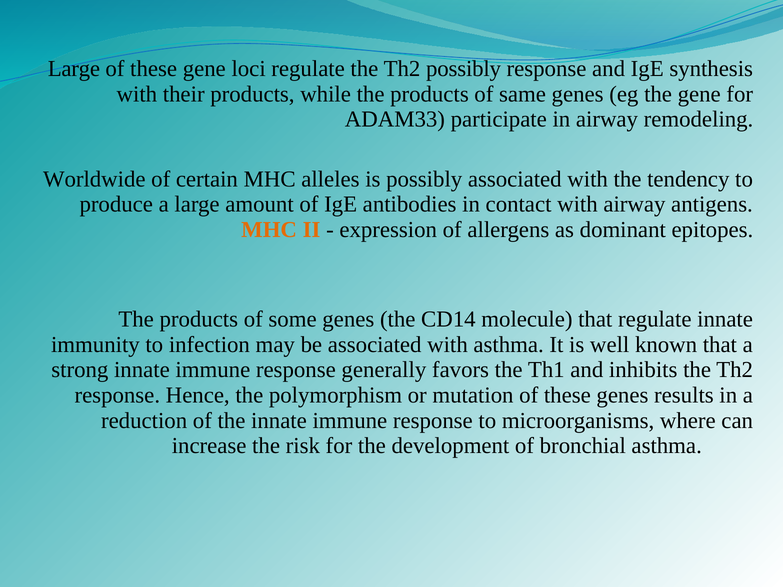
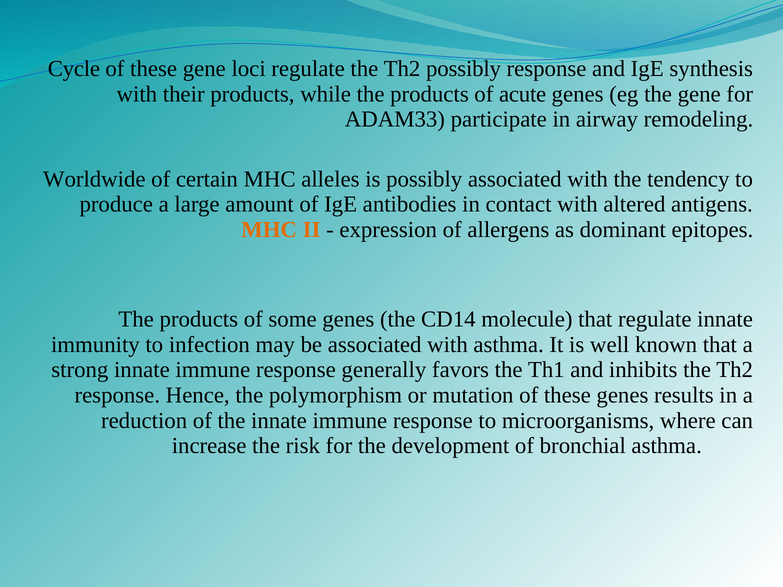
Large: Large -> Cycle (74, 69)
same: same -> acute (523, 94)
with airway: airway -> altered (634, 204)
